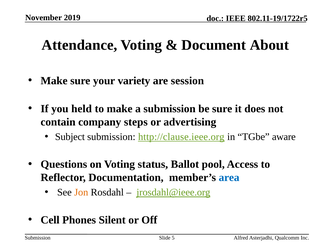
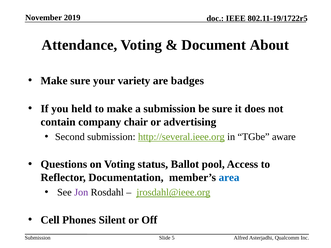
session: session -> badges (187, 81)
steps: steps -> chair (136, 122)
Subject: Subject -> Second (70, 137)
http://clause.ieee.org: http://clause.ieee.org -> http://several.ieee.org (181, 137)
Jon colour: orange -> purple (81, 193)
